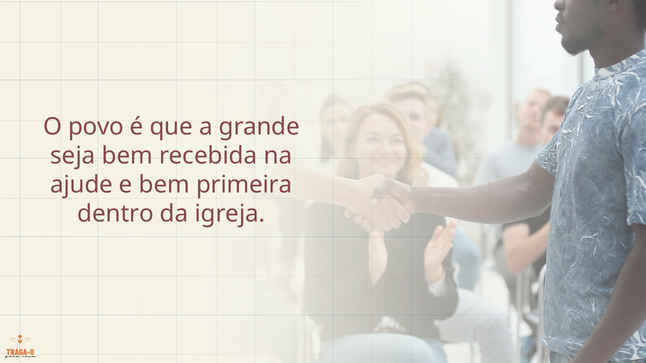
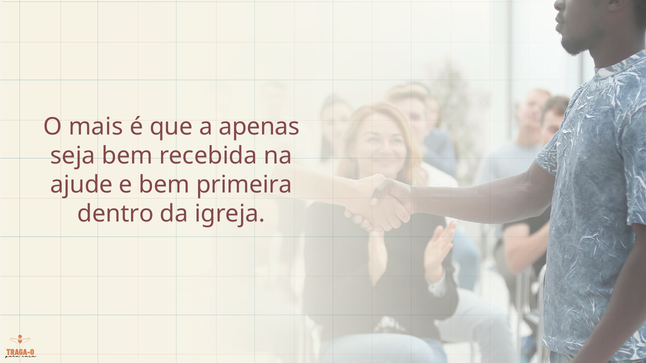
povo: povo -> mais (96, 127)
grande: grande -> apenas (259, 127)
